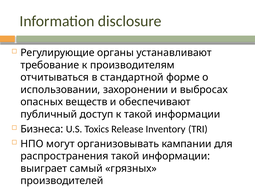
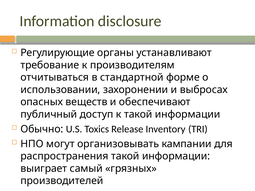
Бизнеса: Бизнеса -> Обычно (42, 129)
